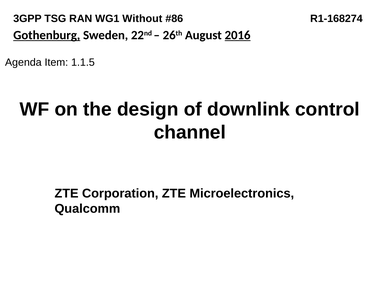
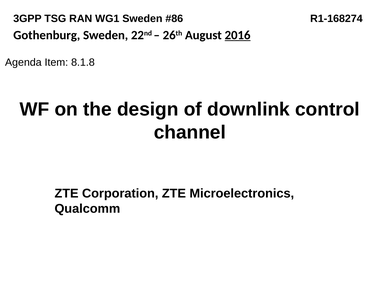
WG1 Without: Without -> Sweden (142, 19)
Gothenburg underline: present -> none (47, 35)
1.1.5: 1.1.5 -> 8.1.8 (83, 62)
